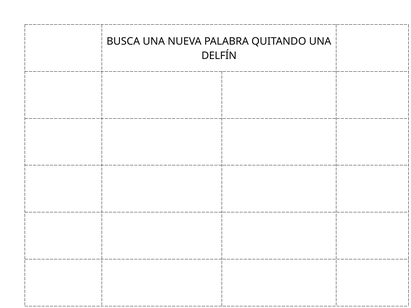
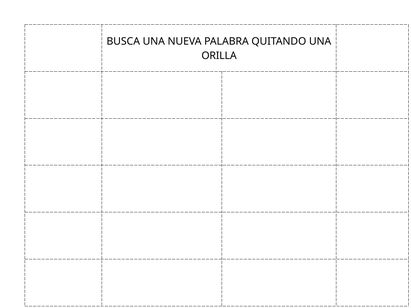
DELFÍN: DELFÍN -> ORILLA (219, 56)
